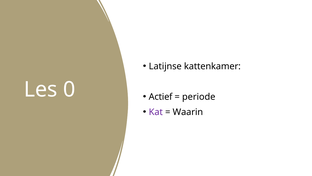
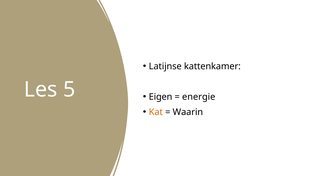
0: 0 -> 5 (69, 89)
Actief: Actief -> Eigen (161, 97)
periode: periode -> energie (199, 97)
Kat colour: purple -> orange (156, 112)
